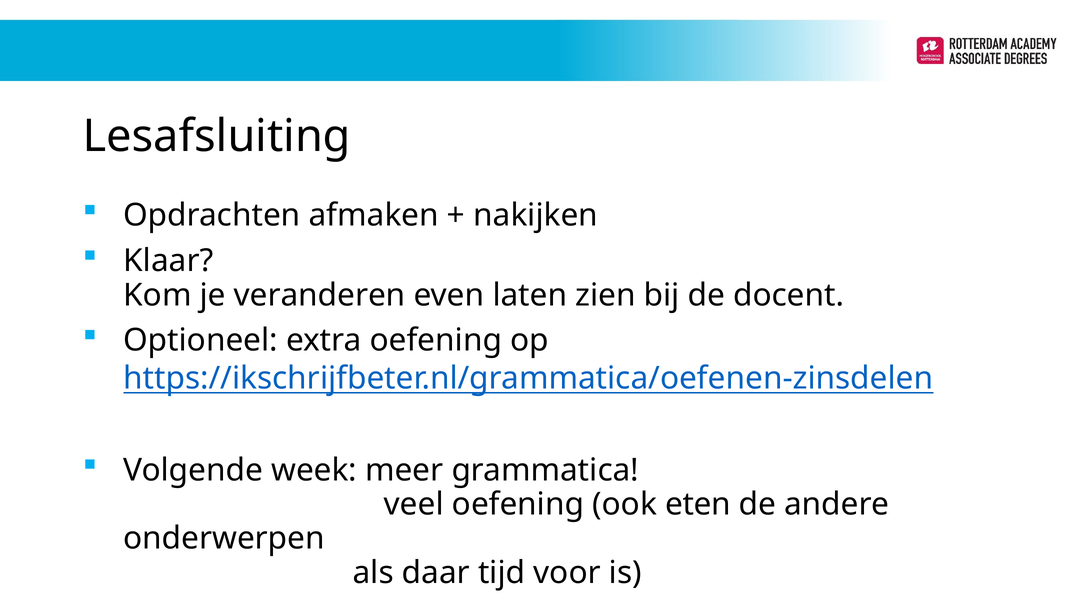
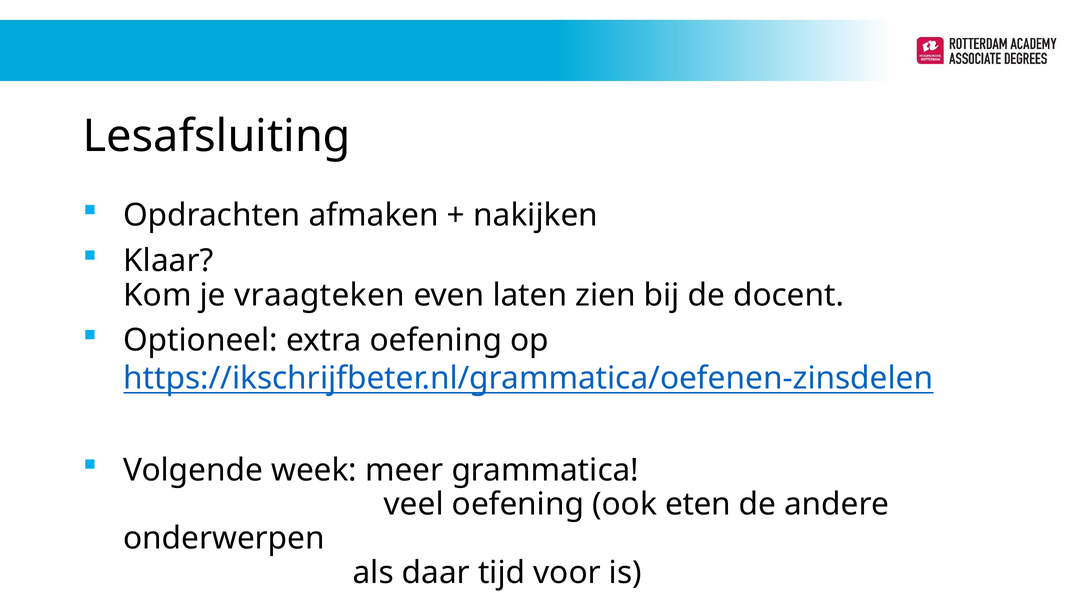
veranderen: veranderen -> vraagteken (320, 295)
